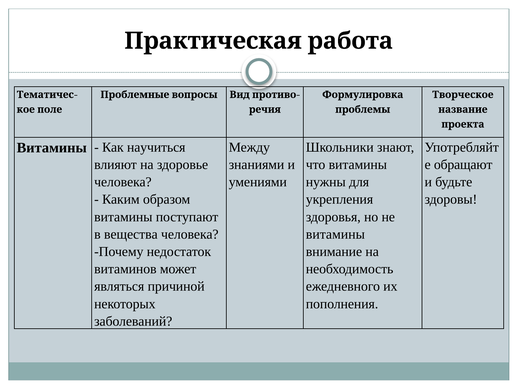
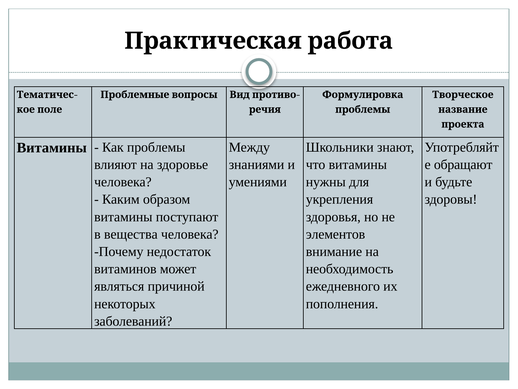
Как научиться: научиться -> проблемы (156, 147)
витамины: витамины -> элементов (336, 234)
